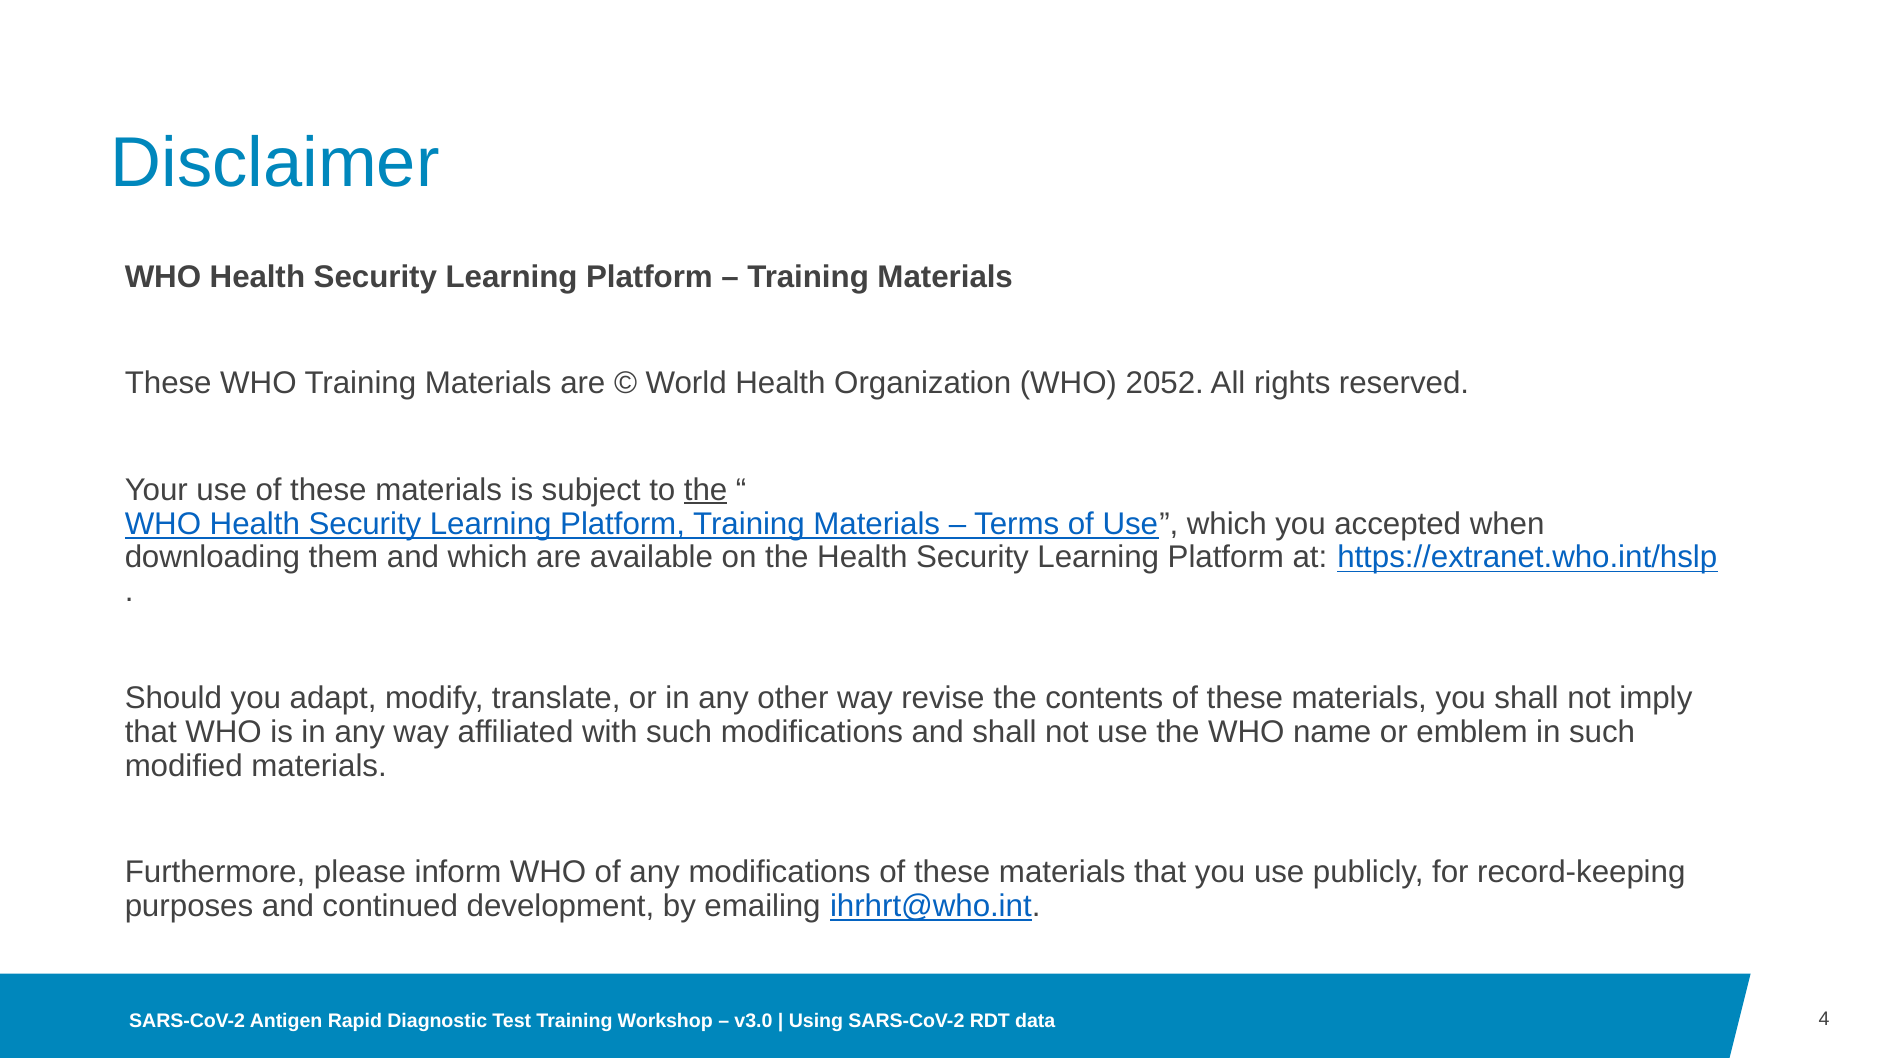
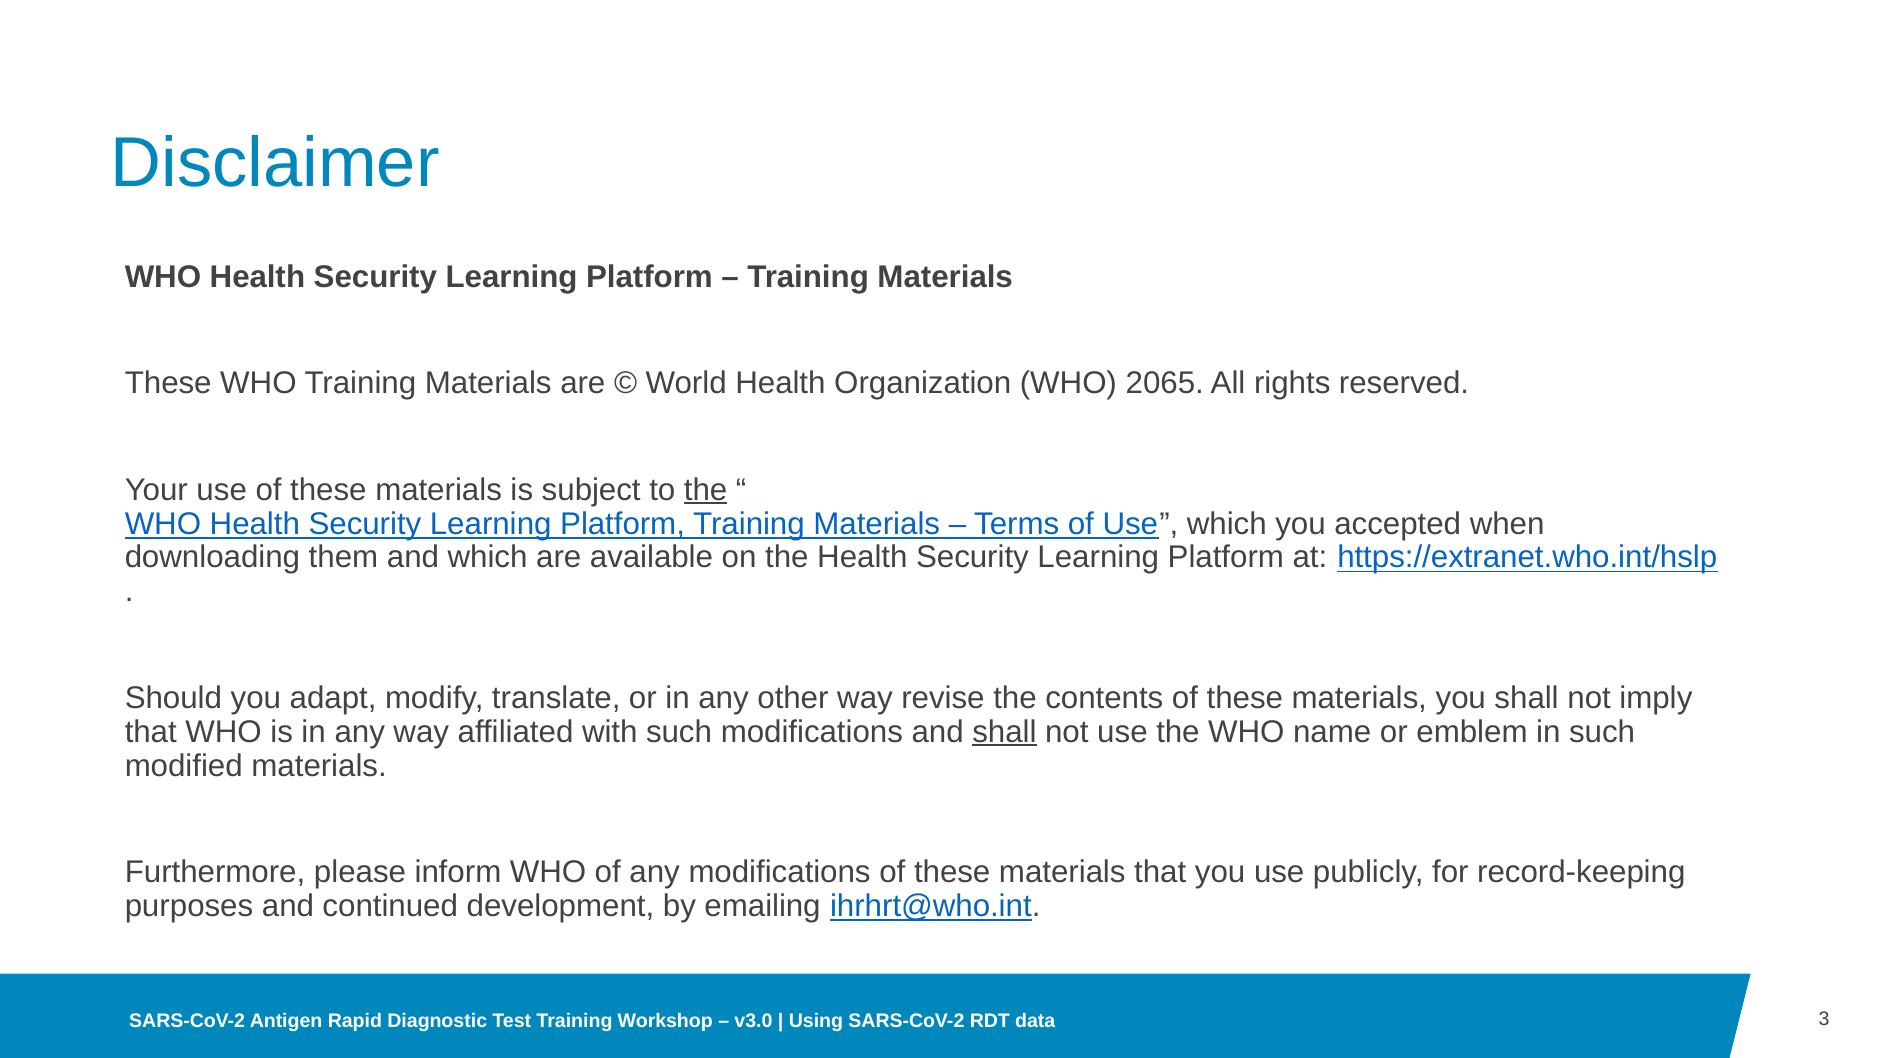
2052: 2052 -> 2065 (1165, 383)
shall underline: none -> present (1004, 732)
4: 4 -> 3 (1824, 1019)
